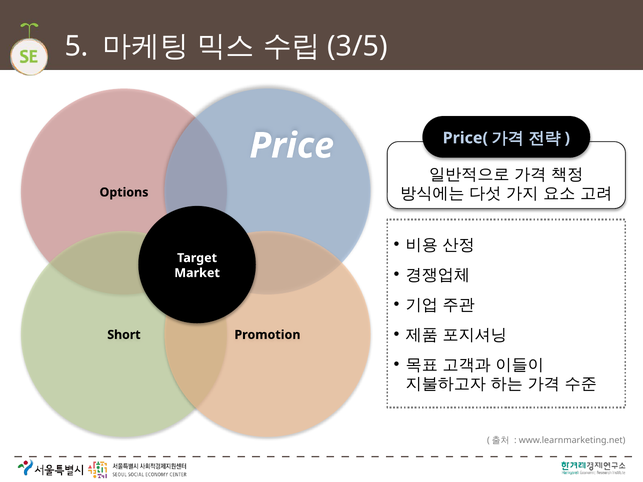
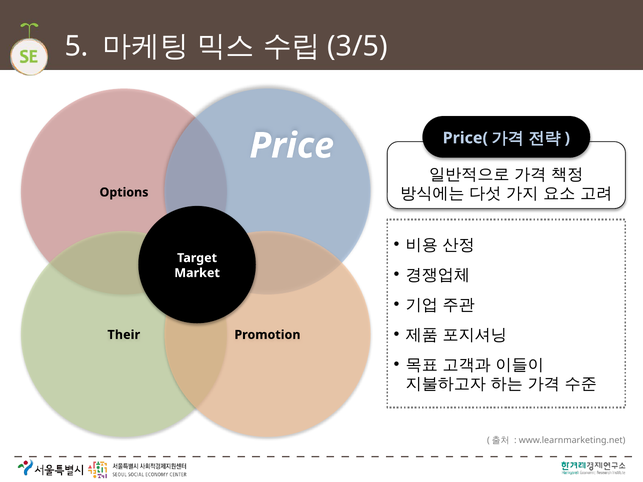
Short: Short -> Their (124, 335)
